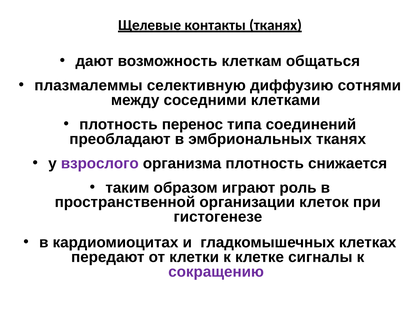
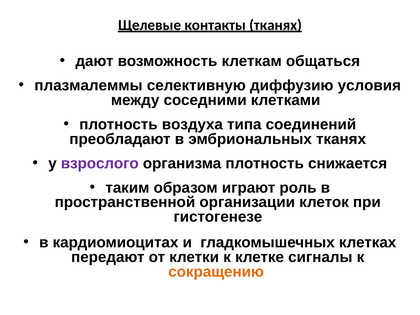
сотнями: сотнями -> условия (369, 86)
перенос: перенос -> воздуха (192, 125)
сокращению colour: purple -> orange (216, 272)
